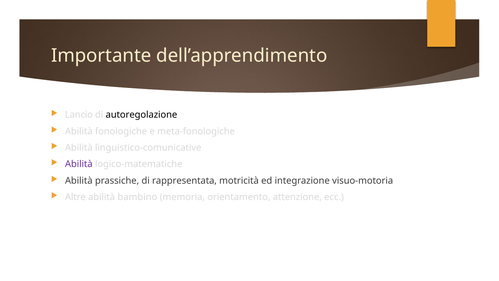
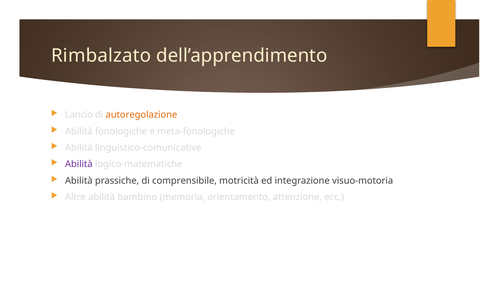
Importante: Importante -> Rimbalzato (101, 56)
autoregolazione colour: black -> orange (141, 115)
rappresentata: rappresentata -> comprensibile (184, 180)
